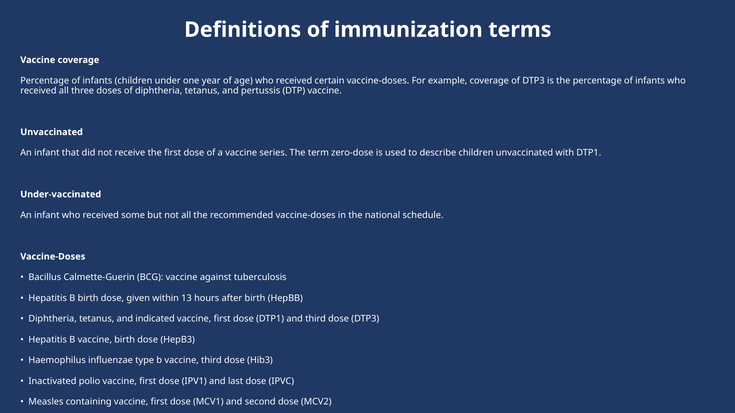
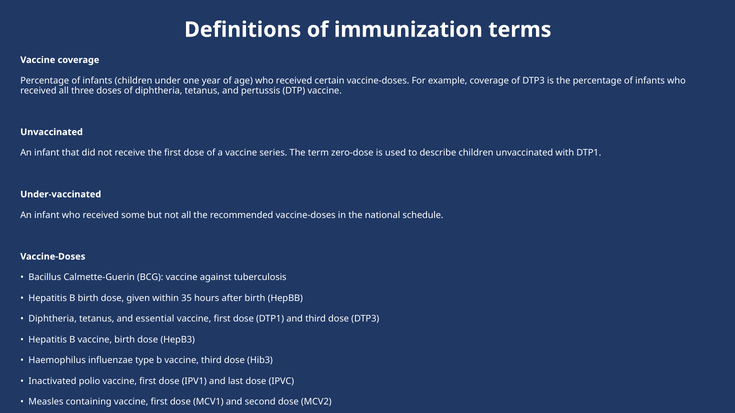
13: 13 -> 35 (187, 298)
indicated: indicated -> essential (155, 319)
